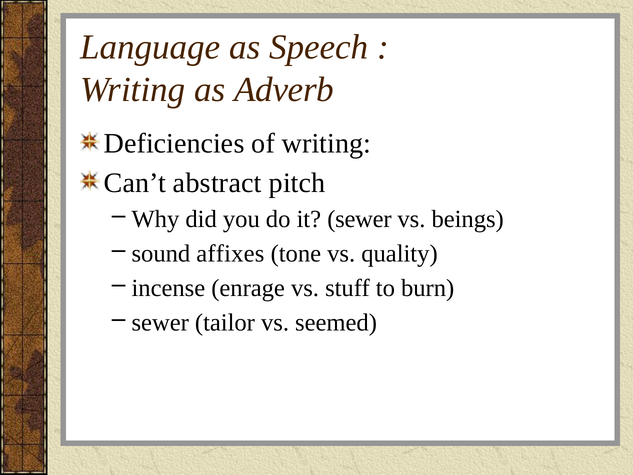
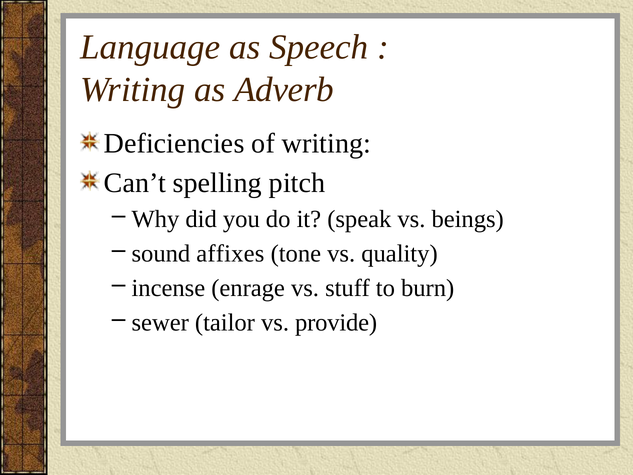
abstract: abstract -> spelling (217, 183)
it sewer: sewer -> speak (359, 219)
seemed: seemed -> provide (336, 323)
